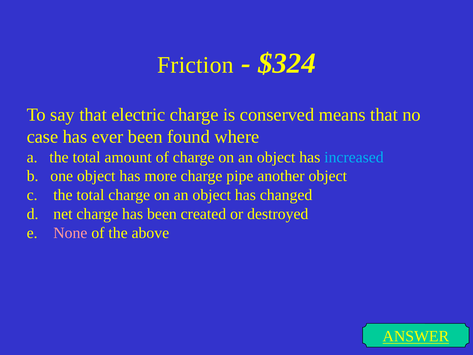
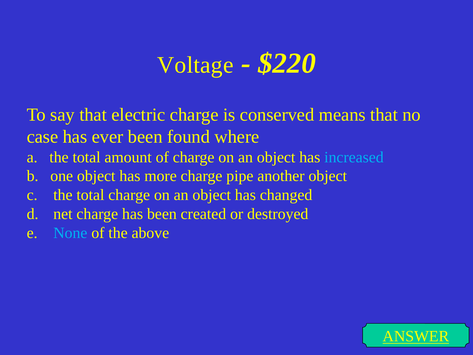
Friction: Friction -> Voltage (195, 65)
$324: $324 -> $220 (287, 63)
None colour: pink -> light blue (70, 233)
